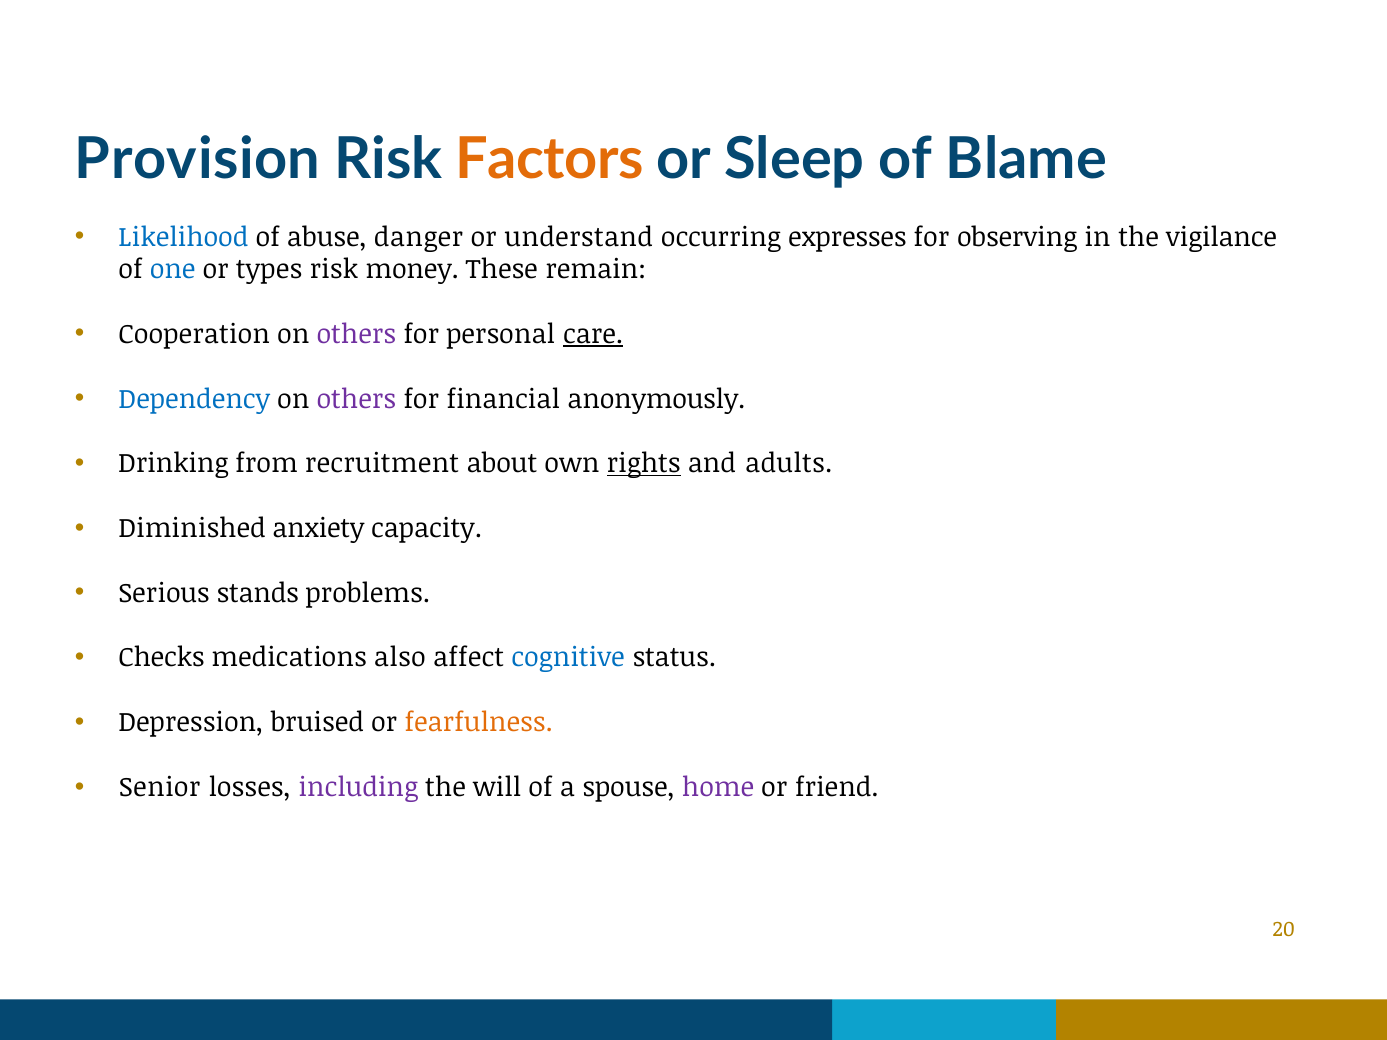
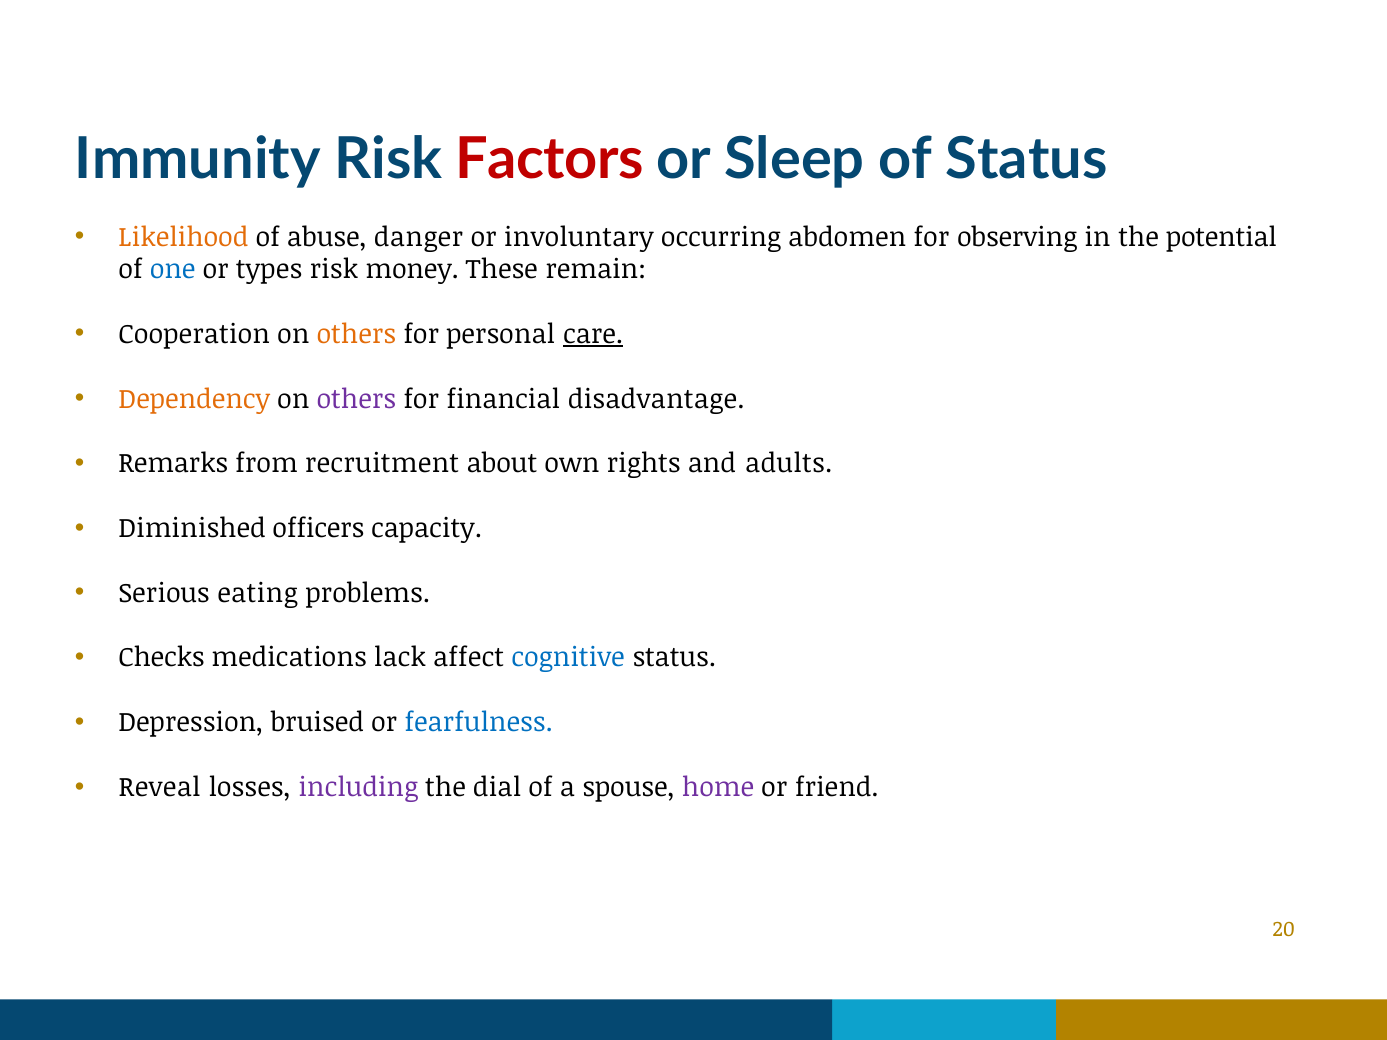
Provision: Provision -> Immunity (198, 160)
Factors colour: orange -> red (550, 160)
of Blame: Blame -> Status (1027, 160)
Likelihood colour: blue -> orange (183, 237)
understand: understand -> involuntary (579, 237)
expresses: expresses -> abdomen (847, 237)
vigilance: vigilance -> potential (1221, 237)
others colour: purple -> orange (356, 334)
Dependency colour: blue -> orange (194, 399)
anonymously: anonymously -> disadvantage (656, 399)
Drinking: Drinking -> Remarks (173, 464)
rights underline: present -> none (644, 464)
anxiety: anxiety -> officers (318, 529)
stands: stands -> eating (258, 593)
also: also -> lack (400, 658)
fearfulness colour: orange -> blue (479, 723)
Senior: Senior -> Reveal (160, 788)
will: will -> dial (497, 788)
